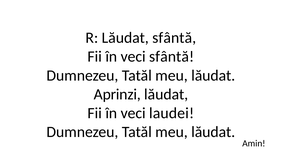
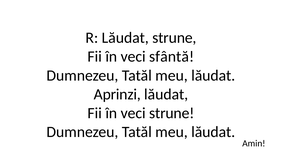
Lăudat sfântă: sfântă -> strune (174, 38)
veci laudei: laudei -> strune (172, 113)
